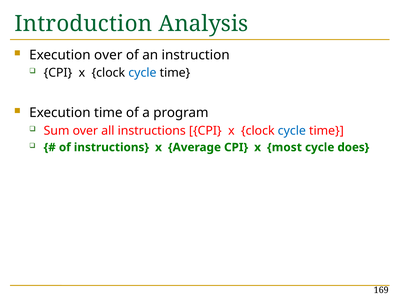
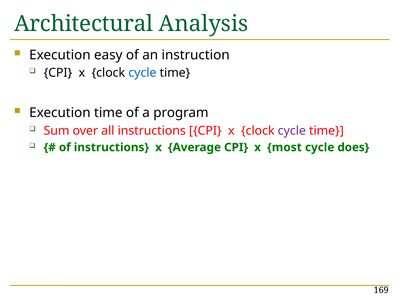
Introduction: Introduction -> Architectural (84, 24)
Execution over: over -> easy (108, 55)
cycle colour: blue -> purple (292, 131)
